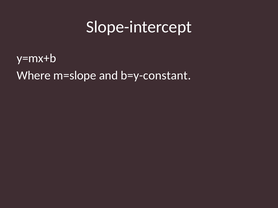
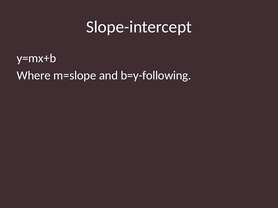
b=y-constant: b=y-constant -> b=y-following (156, 76)
